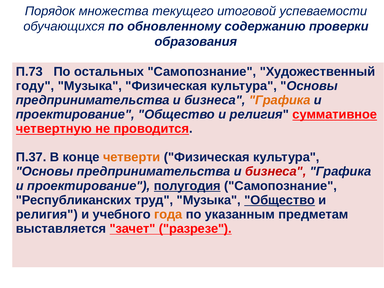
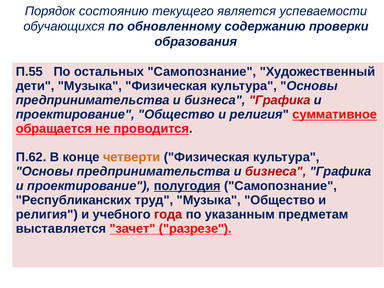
множества: множества -> состоянию (114, 11)
итоговой: итоговой -> является (247, 11)
П.73: П.73 -> П.55 (29, 72)
году: году -> дети (35, 86)
Графика colour: orange -> red (280, 100)
четвертную: четвертную -> обращается (54, 129)
П.37: П.37 -> П.62 (31, 157)
Общество underline: present -> none (280, 200)
года colour: orange -> red (168, 214)
